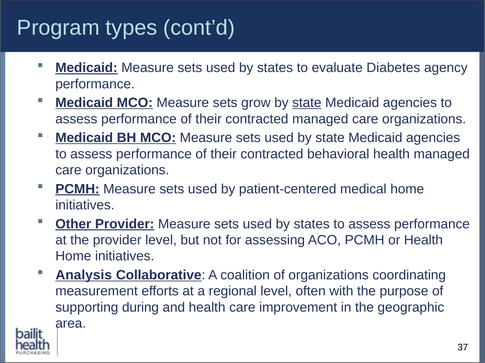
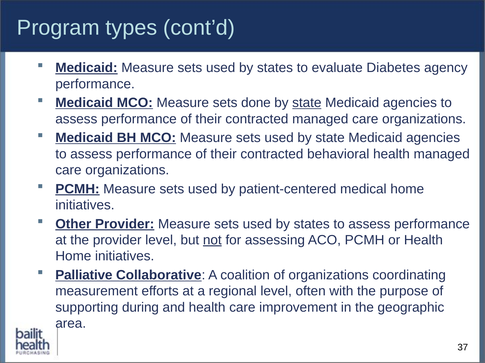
grow: grow -> done (256, 103)
not underline: none -> present (212, 241)
Analysis: Analysis -> Palliative (84, 276)
